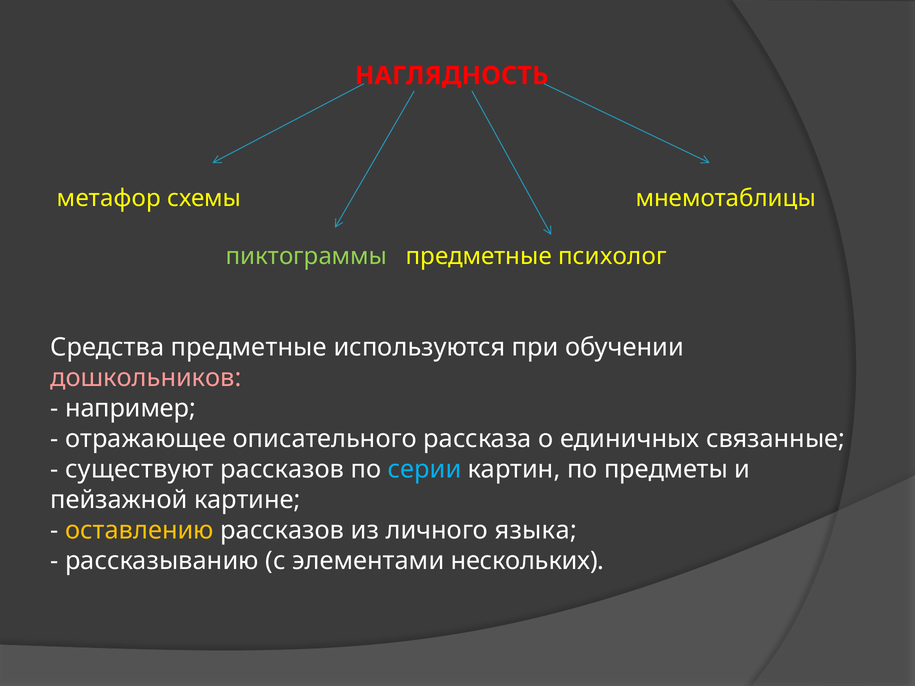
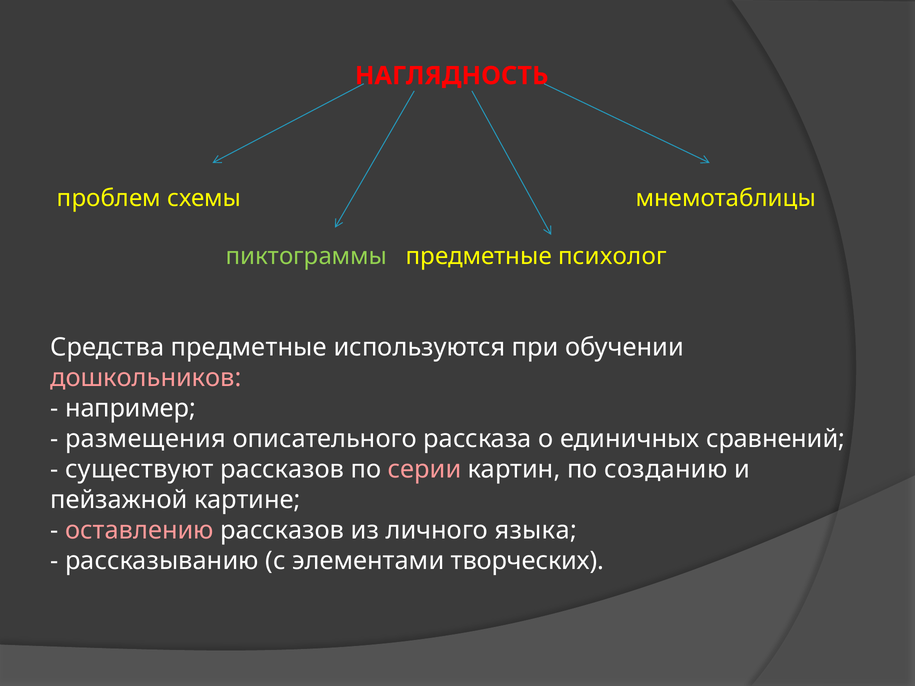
метафор: метафор -> проблем (109, 198)
отражающее: отражающее -> размещения (145, 439)
связанные: связанные -> сравнений (776, 439)
серии colour: light blue -> pink (425, 469)
предметы: предметы -> созданию (666, 469)
оставлению colour: yellow -> pink (139, 530)
нескольких: нескольких -> творческих (528, 561)
